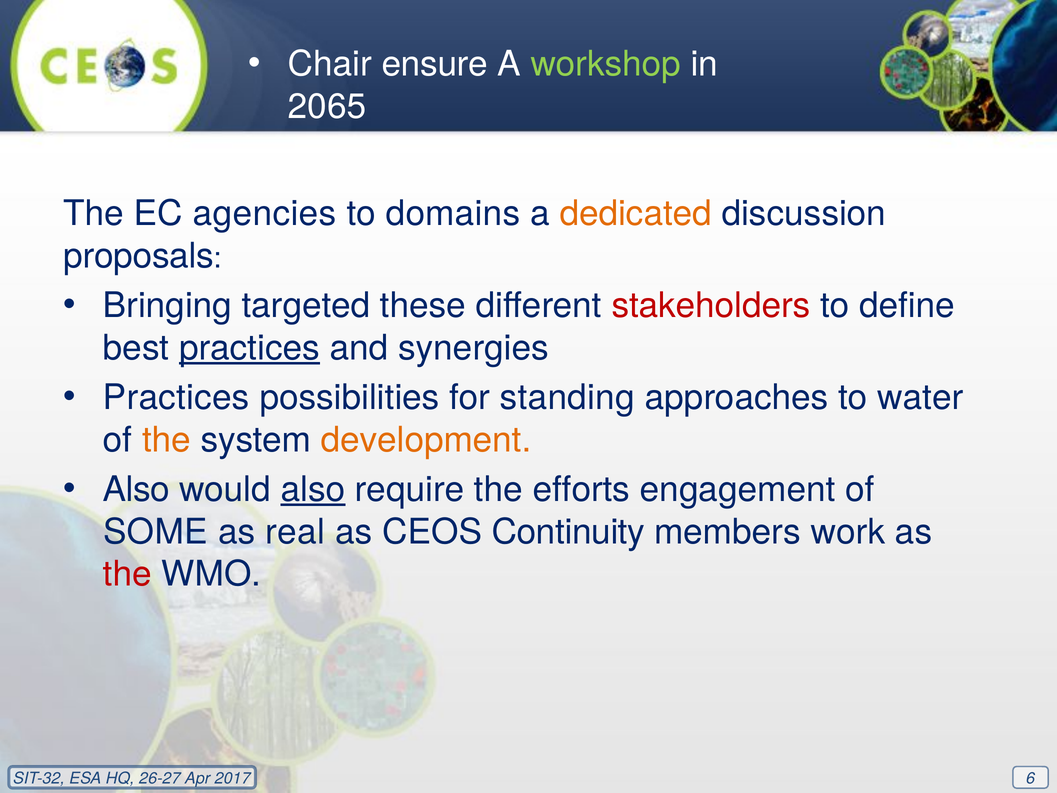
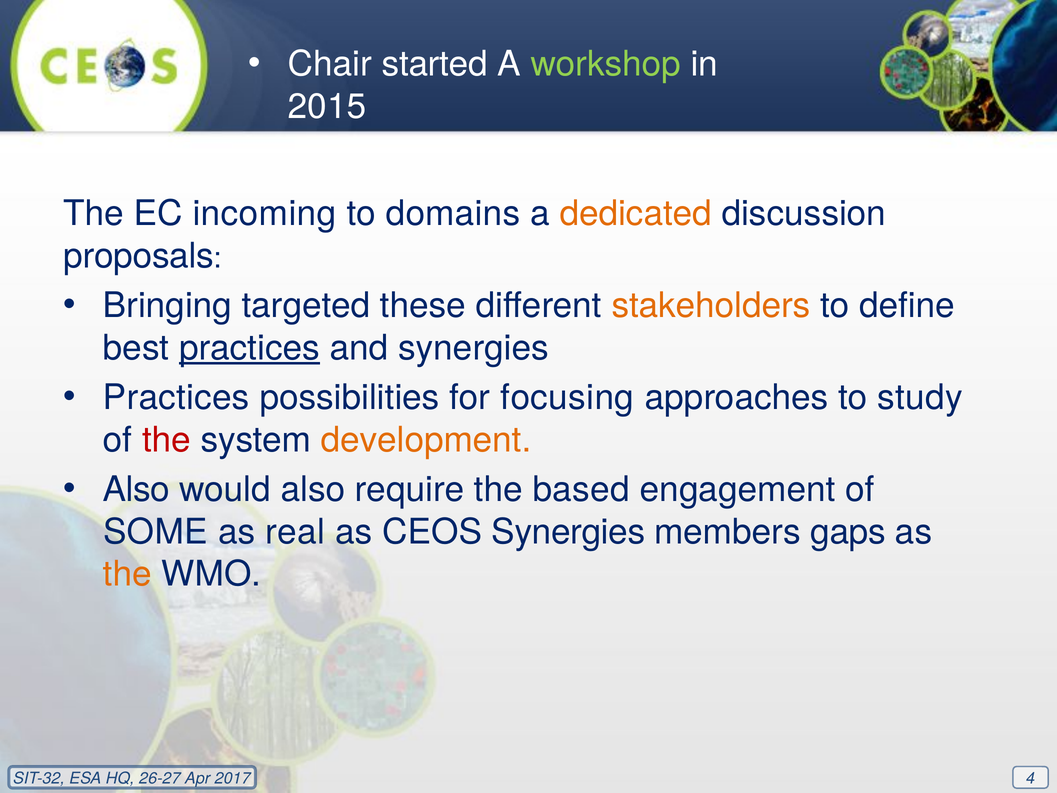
ensure: ensure -> started (435, 64)
2065: 2065 -> 2015 (327, 106)
agencies: agencies -> incoming (265, 214)
stakeholders colour: red -> orange (711, 306)
standing: standing -> focusing (567, 398)
water: water -> study (920, 398)
the colour: orange -> red (166, 440)
also underline: present -> none (313, 489)
efforts: efforts -> based (581, 489)
CEOS Continuity: Continuity -> Synergies (568, 532)
work: work -> gaps (848, 532)
the colour: red -> orange (127, 574)
6: 6 -> 4 (1031, 778)
